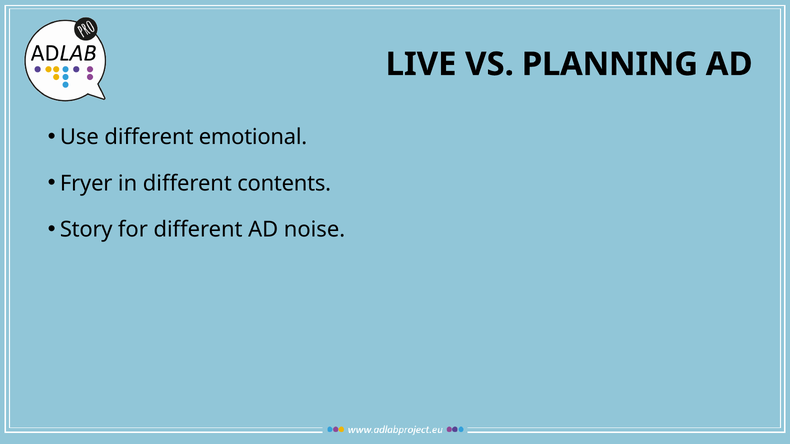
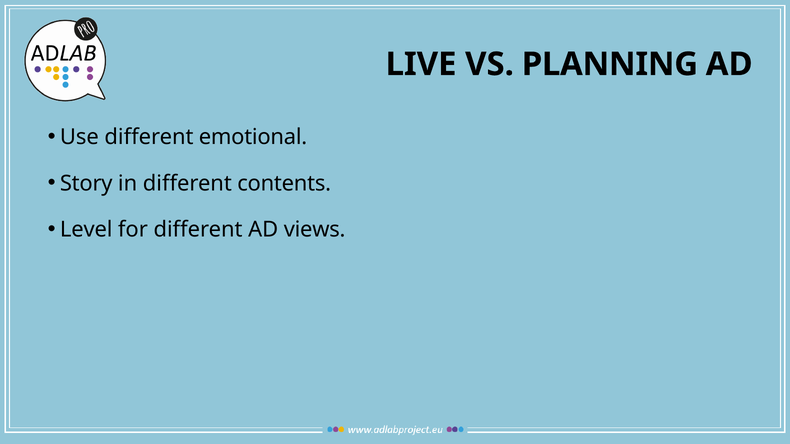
Fryer: Fryer -> Story (86, 183)
Story: Story -> Level (86, 230)
noise: noise -> views (315, 230)
